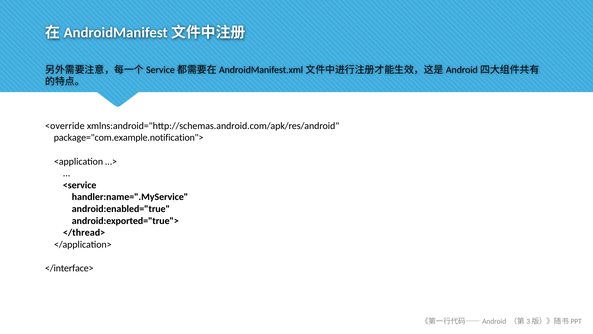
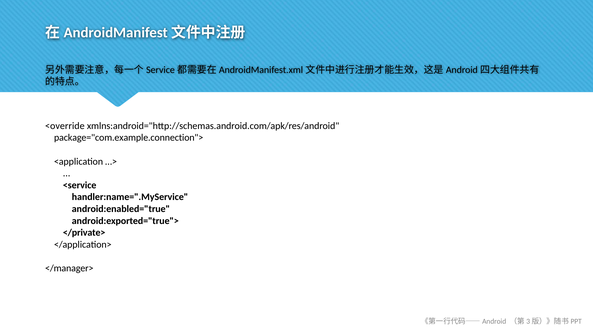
package="com.example.notification">: package="com.example.notification"> -> package="com.example.connection"> (129, 137)
</thread>: </thread> -> </private> (84, 232)
</interface>: </interface> -> </manager> (69, 268)
